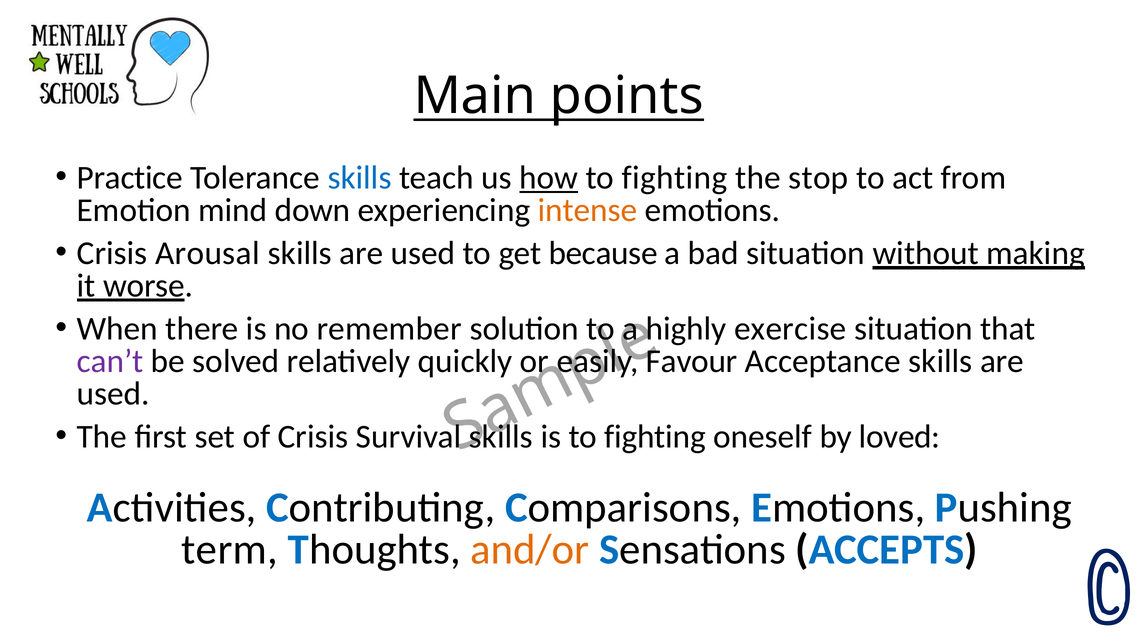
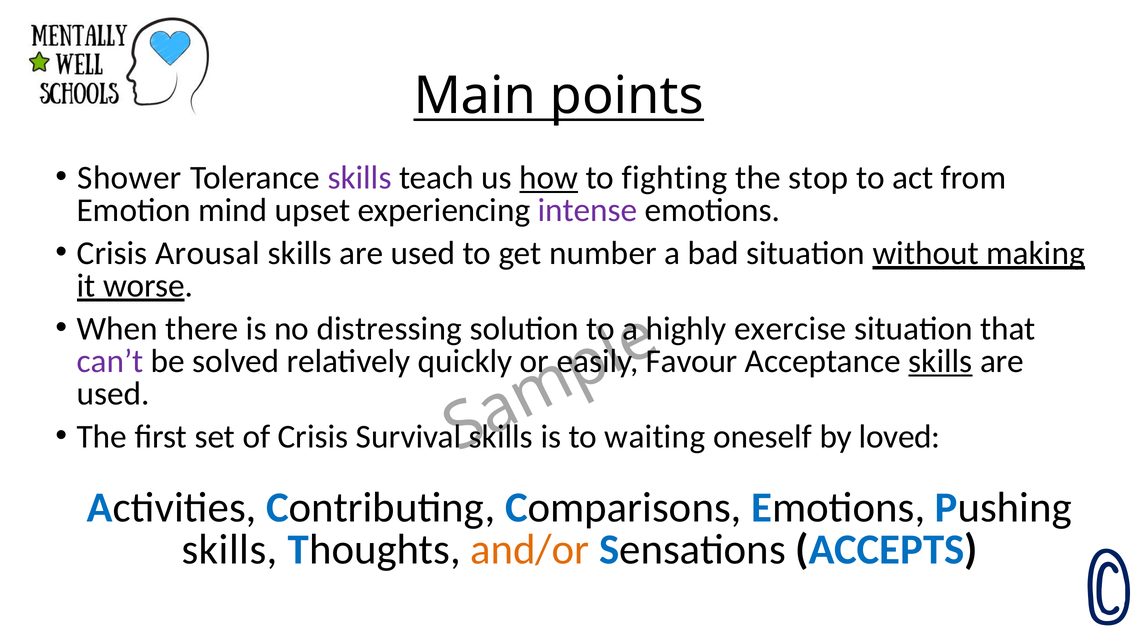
Practice: Practice -> Shower (129, 178)
skills colour: blue -> purple (360, 178)
down: down -> upset (313, 210)
intense colour: orange -> purple (587, 210)
because: because -> number (603, 253)
remember: remember -> distressing (389, 329)
skills underline: none -> present (940, 361)
fighting: fighting -> waiting (655, 437)
term: term -> skills (230, 549)
